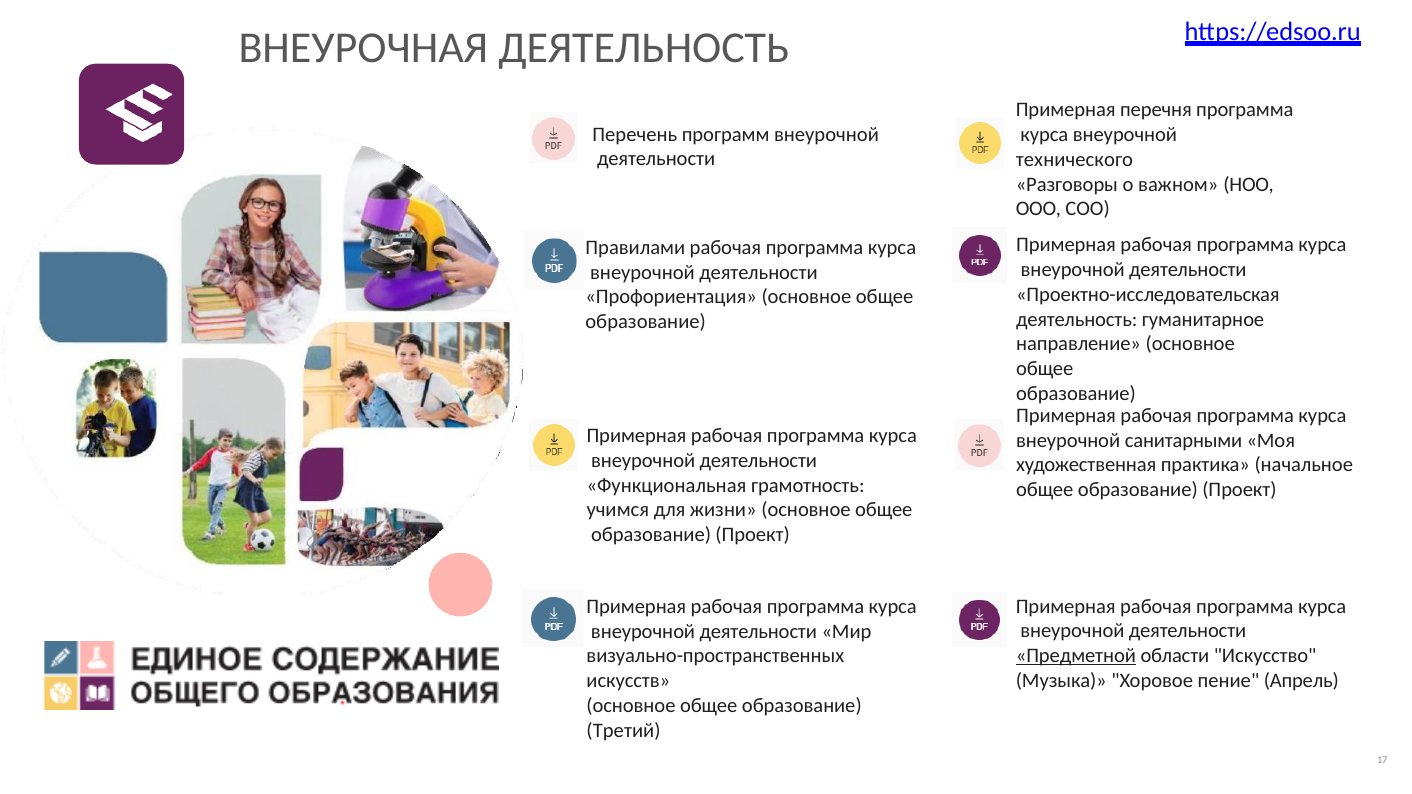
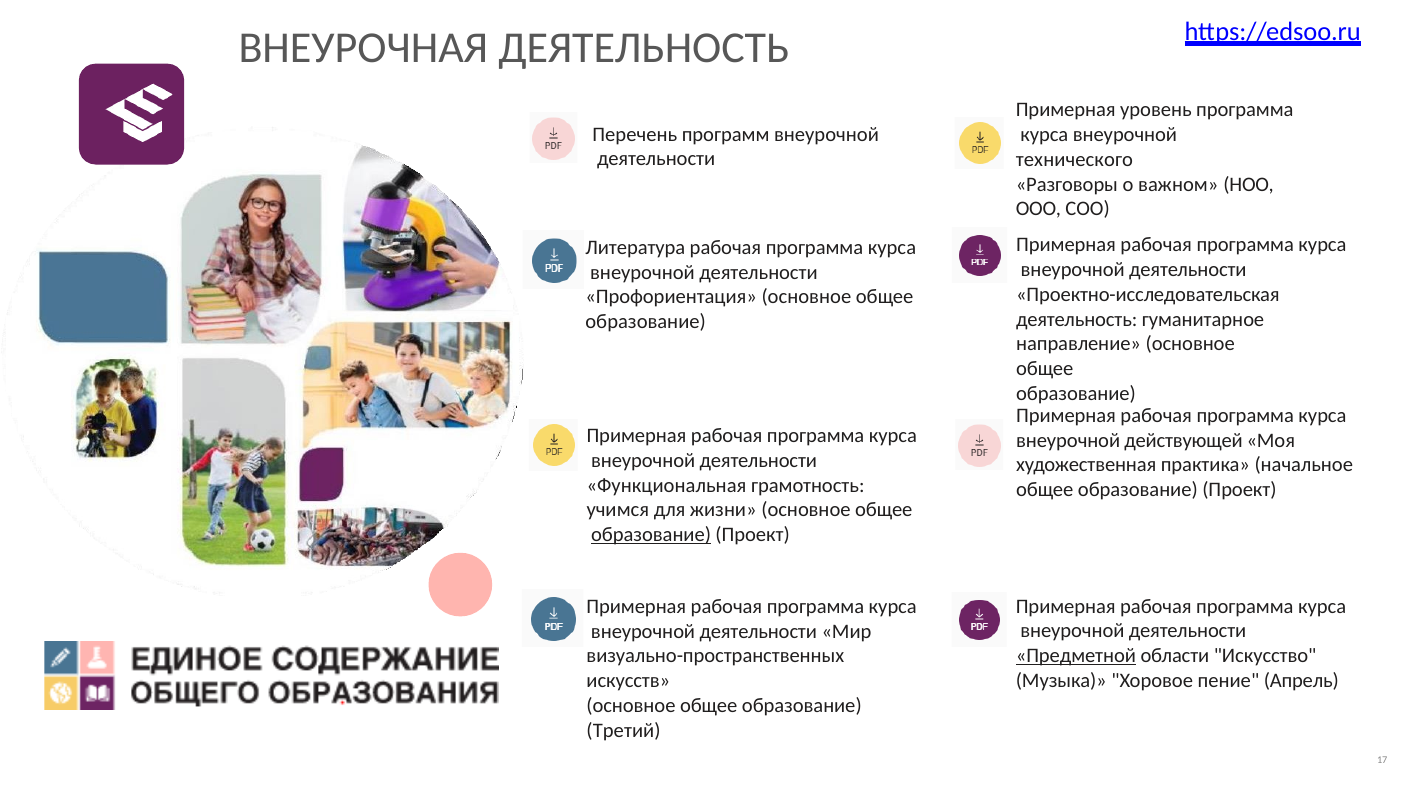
перечня: перечня -> уровень (1156, 110)
Правилами: Правилами -> Литература (635, 248)
санитарными: санитарными -> действующей (1184, 440)
образование underline: none -> present (651, 535)
